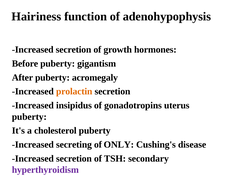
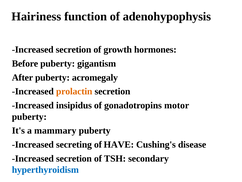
uterus: uterus -> motor (177, 105)
cholesterol: cholesterol -> mammary (55, 130)
ONLY: ONLY -> HAVE (119, 144)
hyperthyroidism colour: purple -> blue (45, 169)
